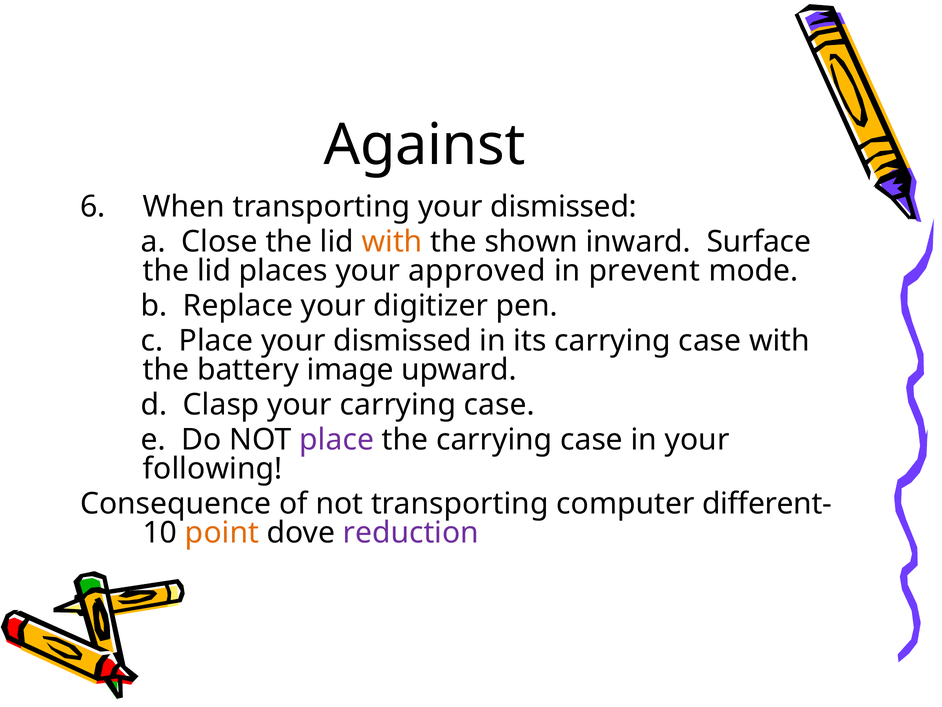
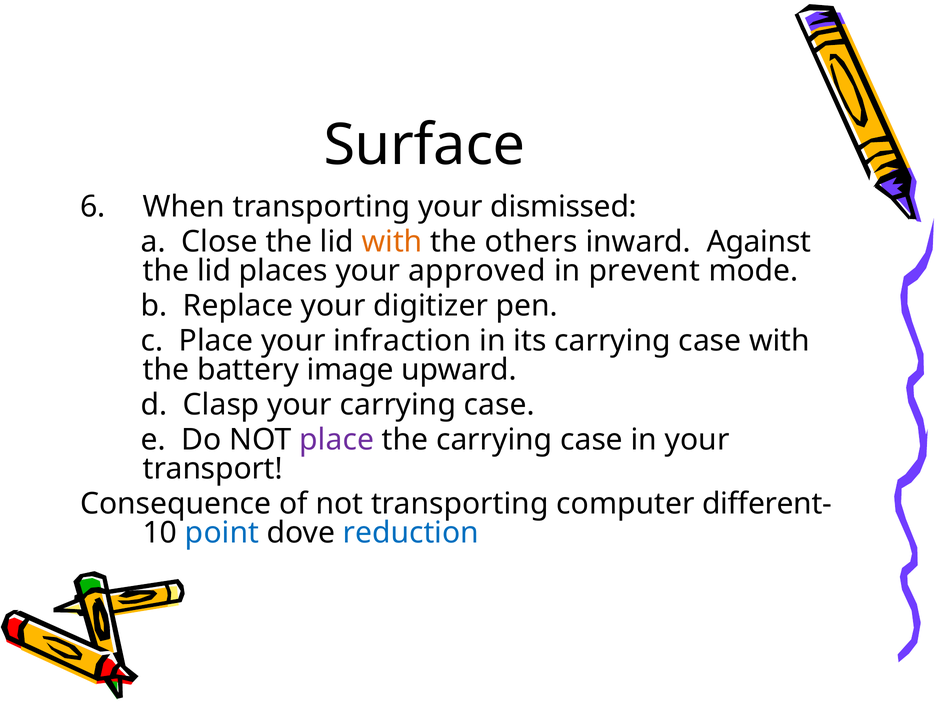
Against: Against -> Surface (424, 145)
shown: shown -> others (531, 241)
Surface: Surface -> Against (759, 241)
Place your dismissed: dismissed -> infraction (402, 340)
following: following -> transport (213, 469)
point colour: orange -> blue (222, 533)
reduction colour: purple -> blue (411, 533)
